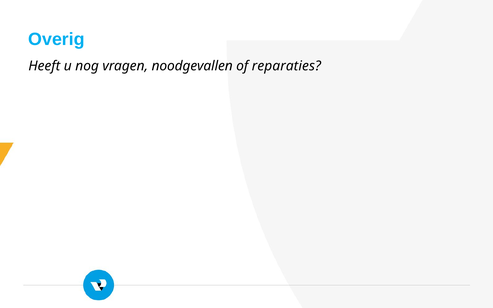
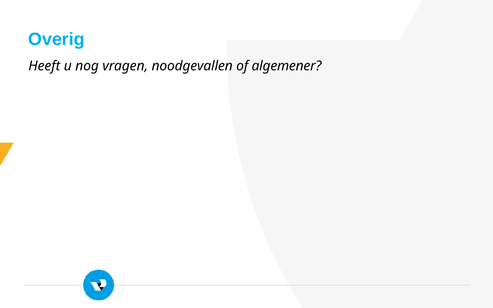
reparaties: reparaties -> algemener (287, 66)
